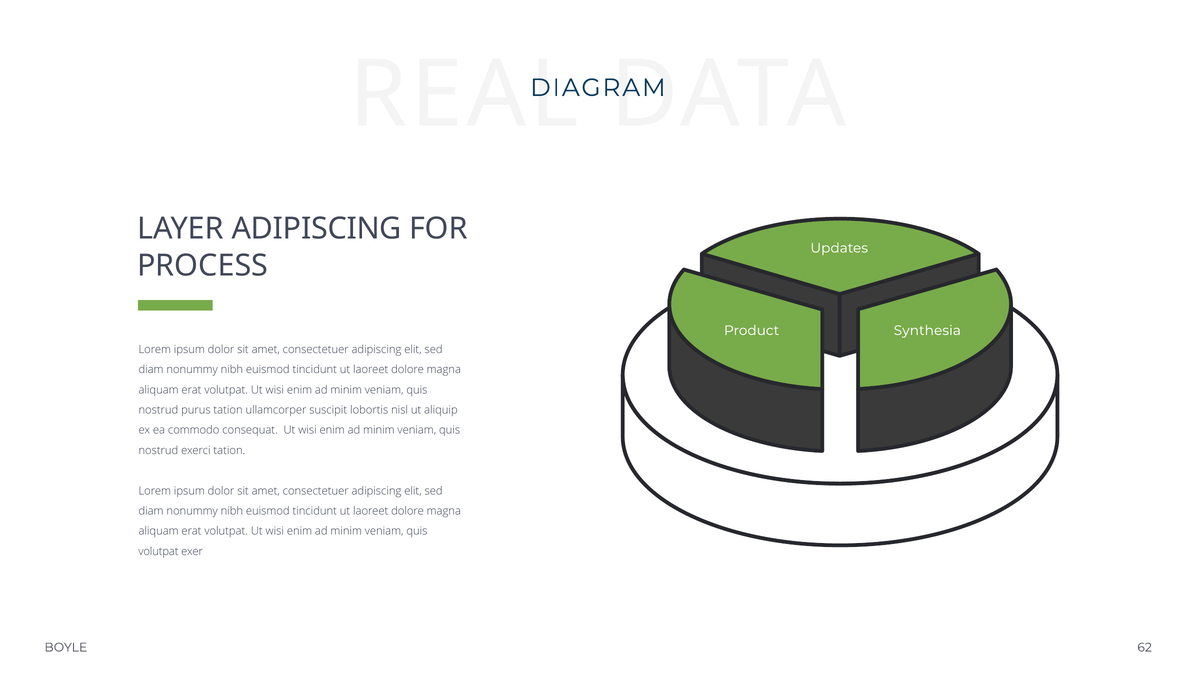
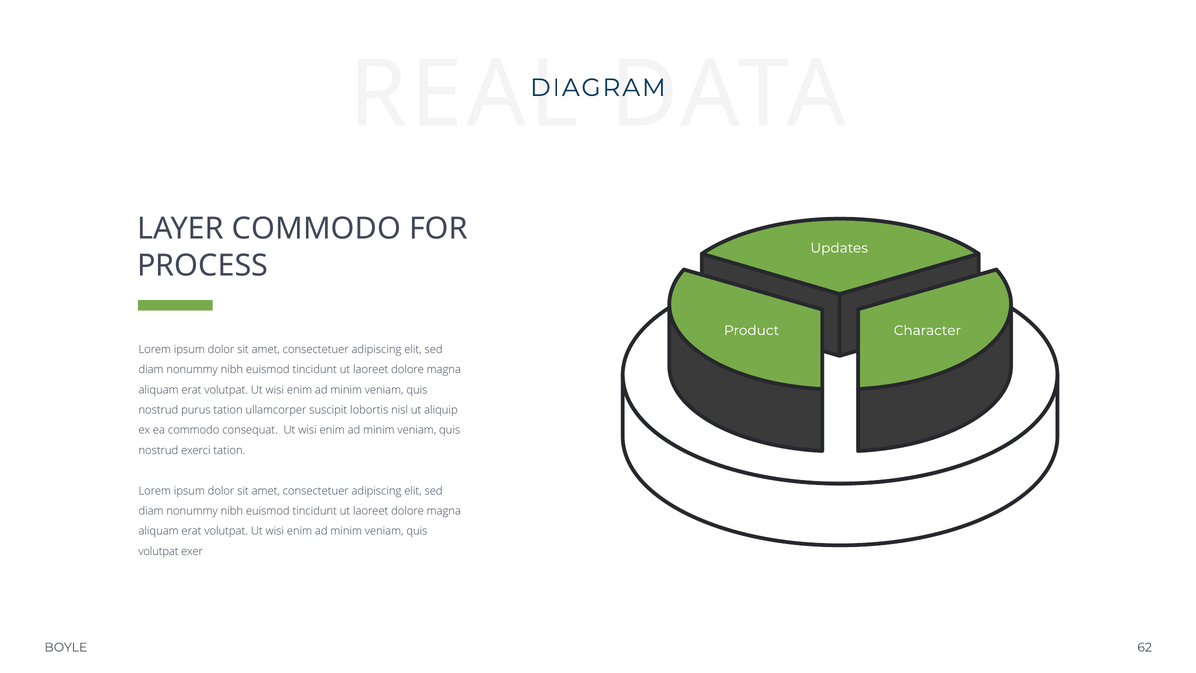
LAYER ADIPISCING: ADIPISCING -> COMMODO (316, 229)
Synthesia: Synthesia -> Character (927, 330)
